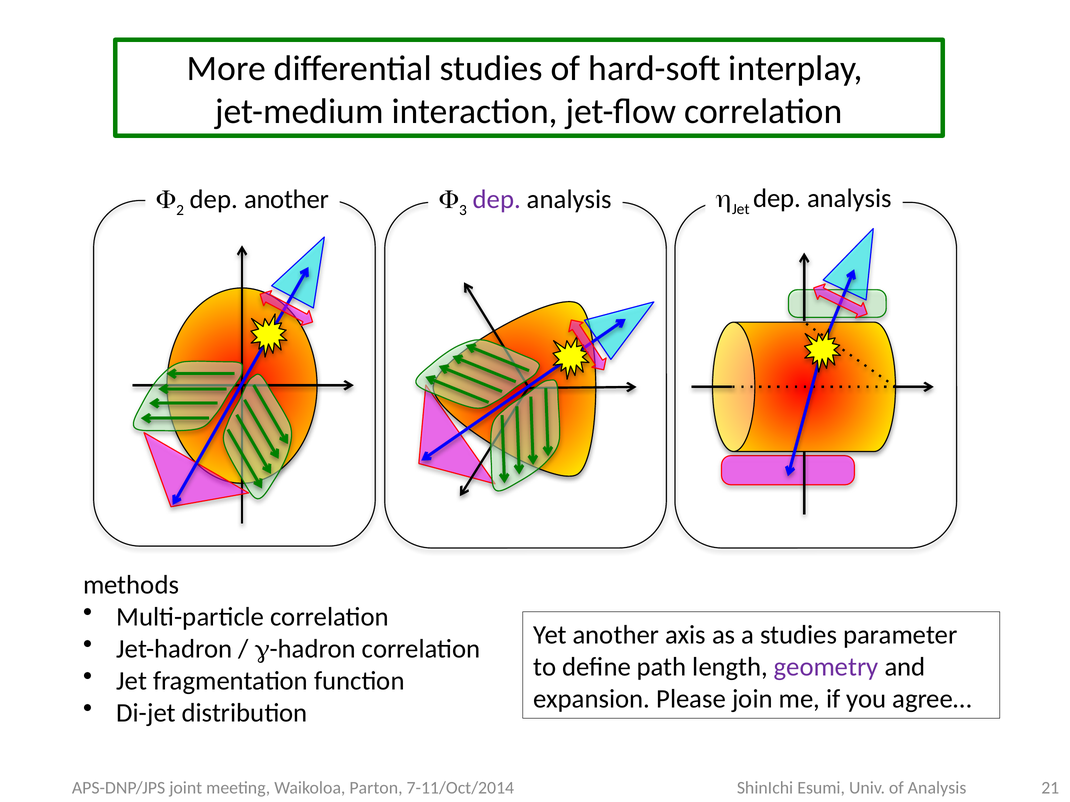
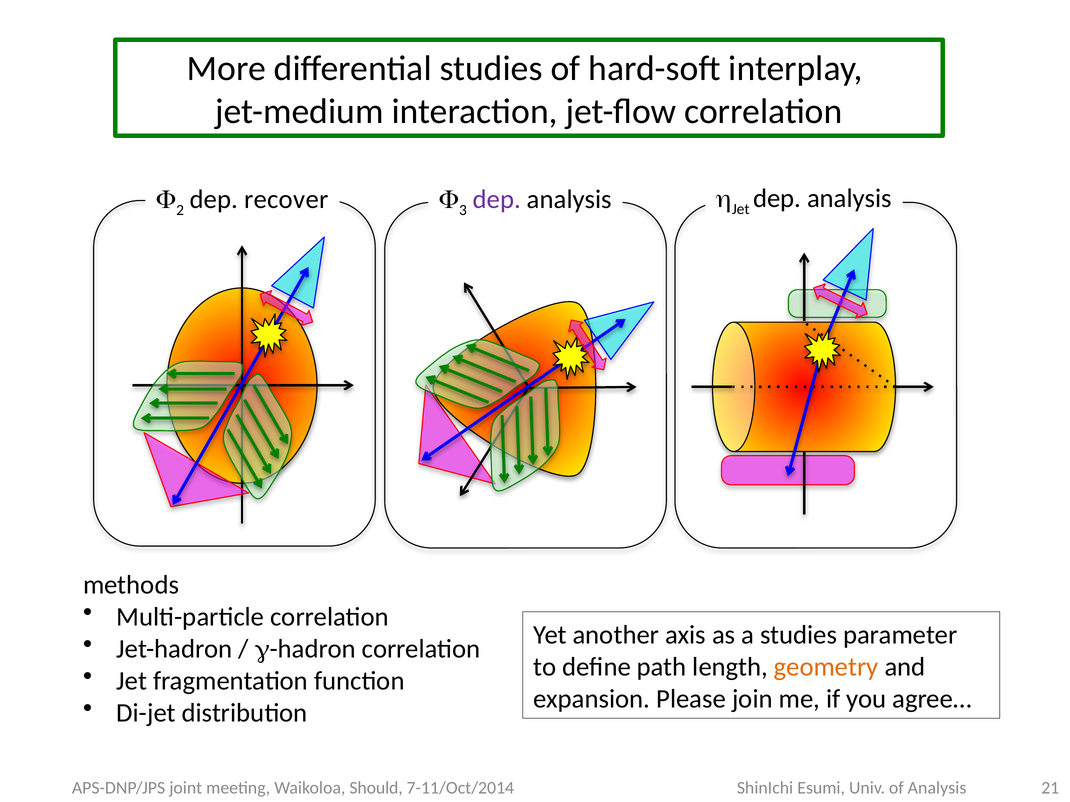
dep another: another -> recover (286, 200)
geometry colour: purple -> orange (826, 667)
Parton: Parton -> Should (376, 789)
